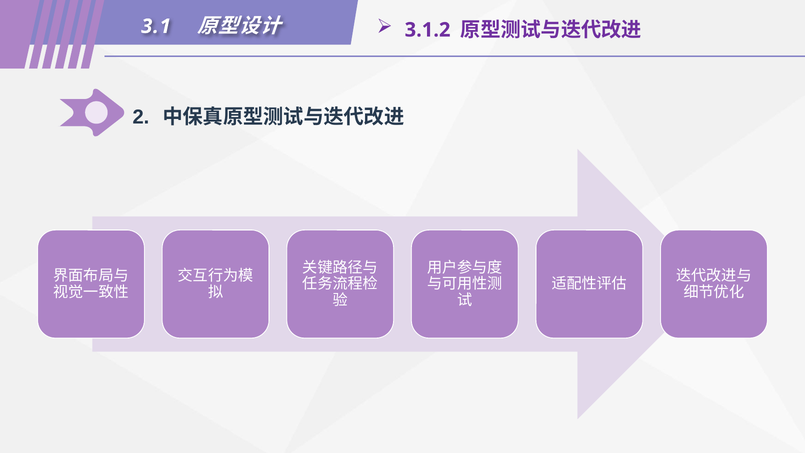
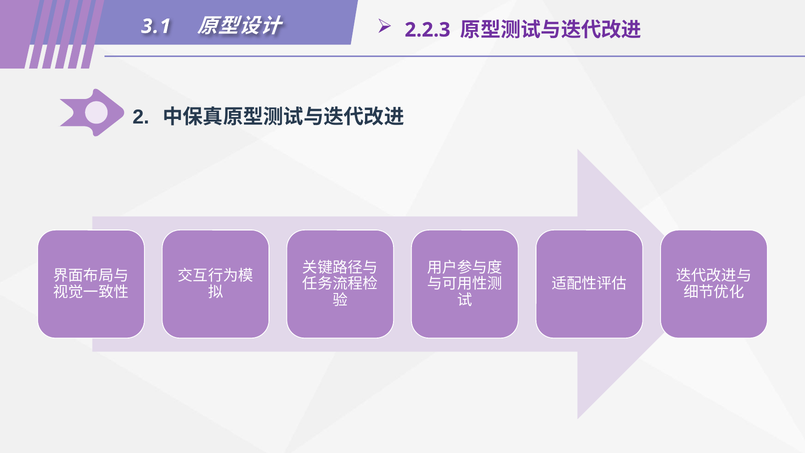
3.1.2: 3.1.2 -> 2.2.3 (428, 30)
